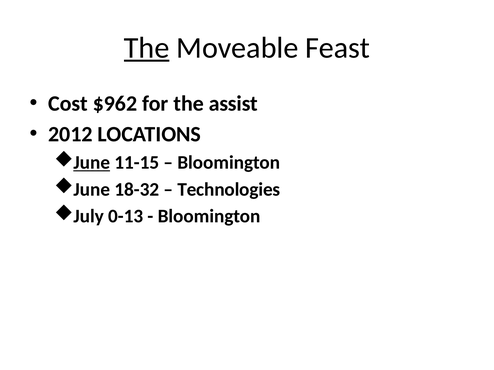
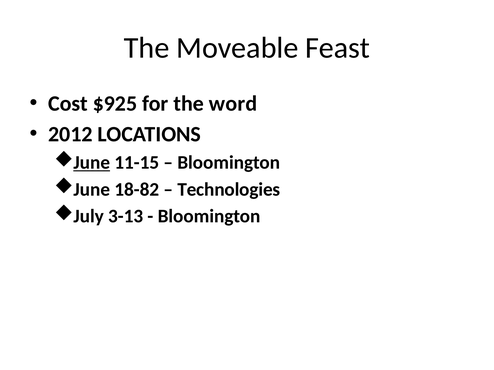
The underline: present -> none (147, 48)
$962: $962 -> $925 (115, 104)
assist: assist -> word (233, 104)
18-32: 18-32 -> 18-82 (137, 190)
0-13: 0-13 -> 3-13 (126, 217)
